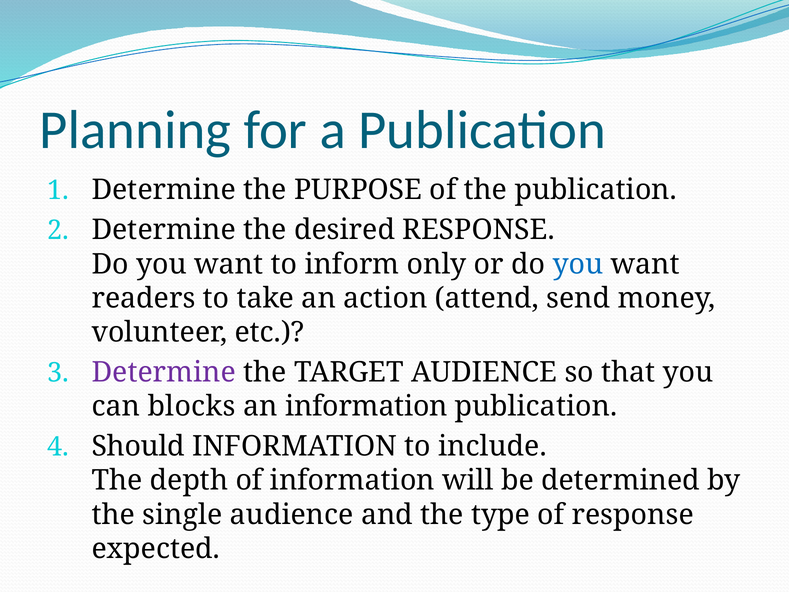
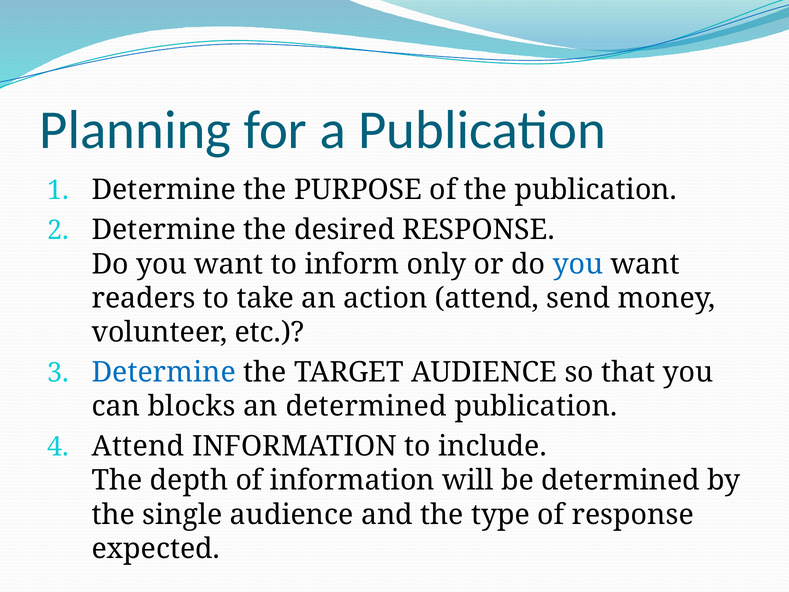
Determine colour: purple -> blue (164, 372)
an information: information -> determined (366, 406)
Should: Should -> Attend (138, 446)
